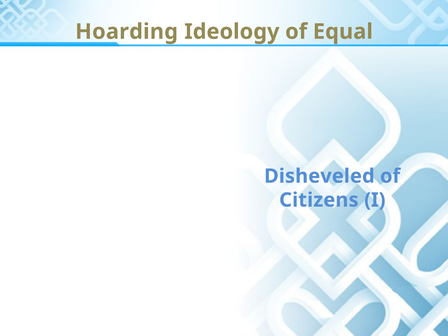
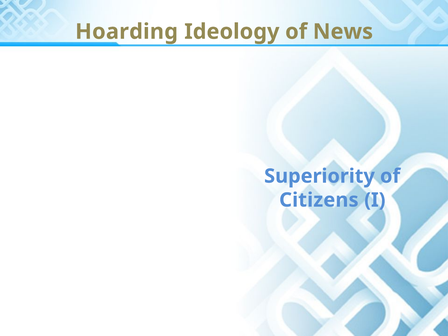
Equal: Equal -> News (343, 32)
Disheveled: Disheveled -> Superiority (319, 176)
